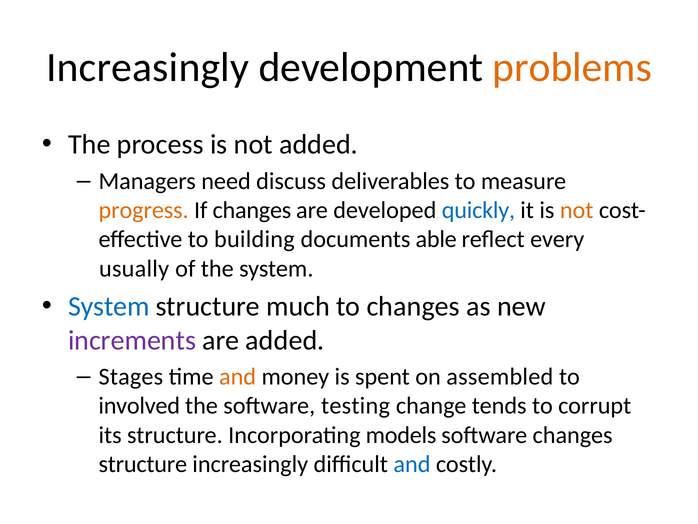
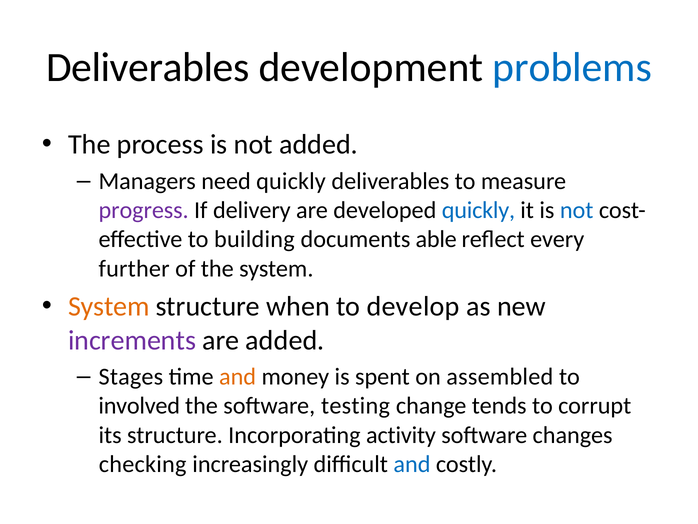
Increasingly: Increasingly -> Deliverables (148, 68)
problems colour: orange -> blue (572, 68)
need discuss: discuss -> quickly (291, 181)
progress colour: orange -> purple (144, 210)
If changes: changes -> delivery (252, 210)
not colour: orange -> blue (577, 210)
usually: usually -> further (134, 268)
System colour: blue -> orange (109, 306)
much: much -> when (298, 306)
to changes: changes -> develop (413, 306)
models: models -> activity (401, 435)
structure: structure -> checking (143, 464)
